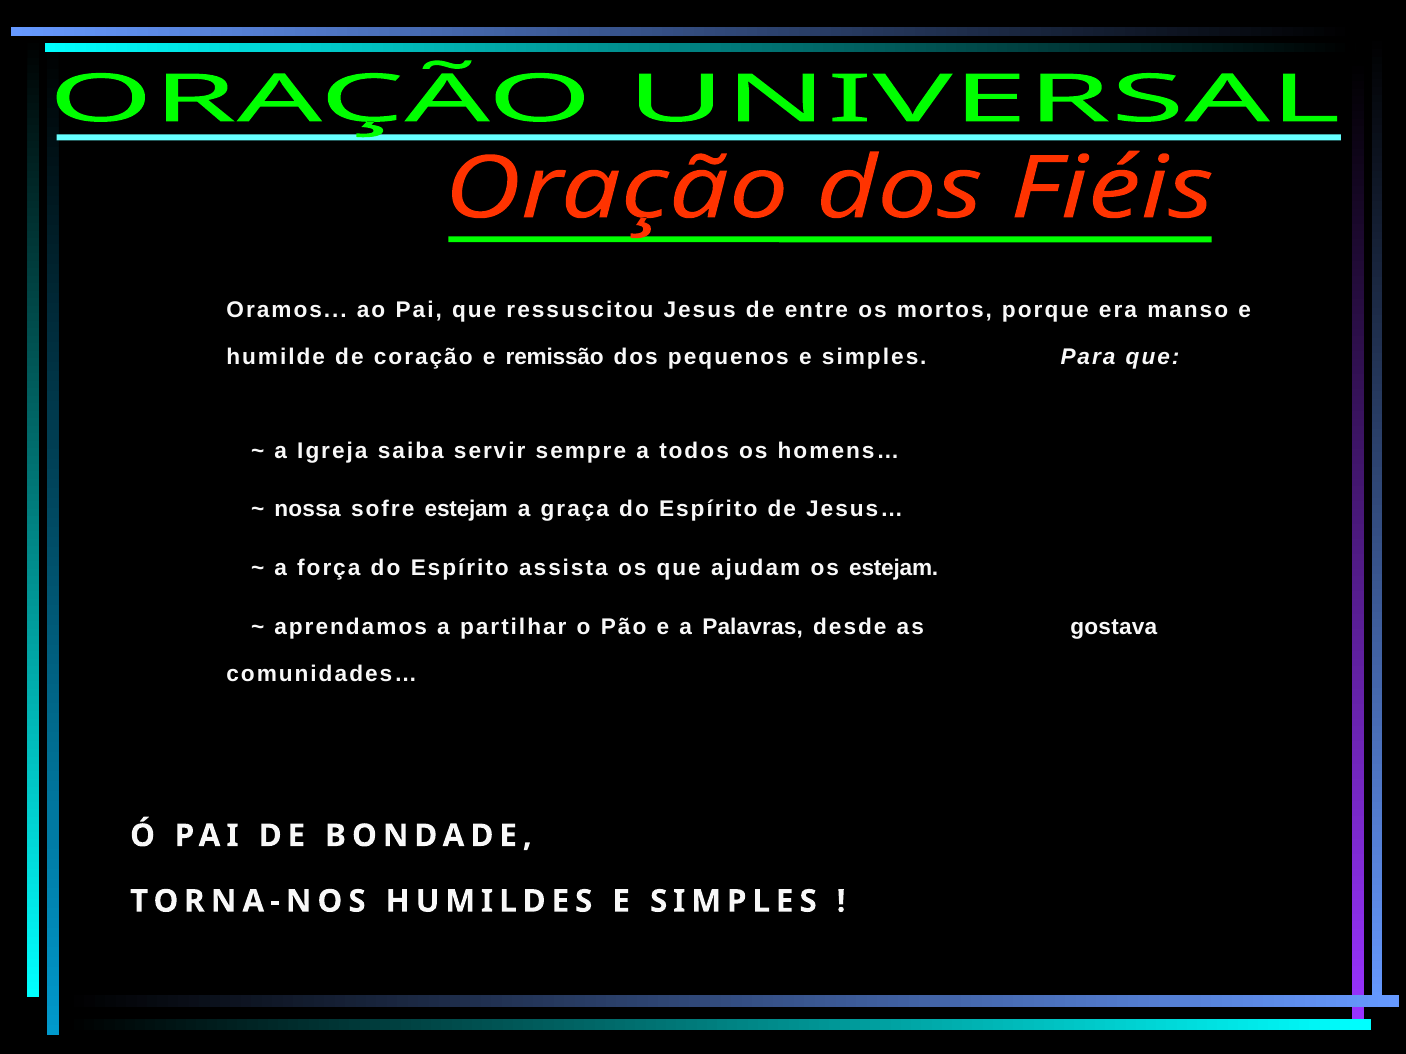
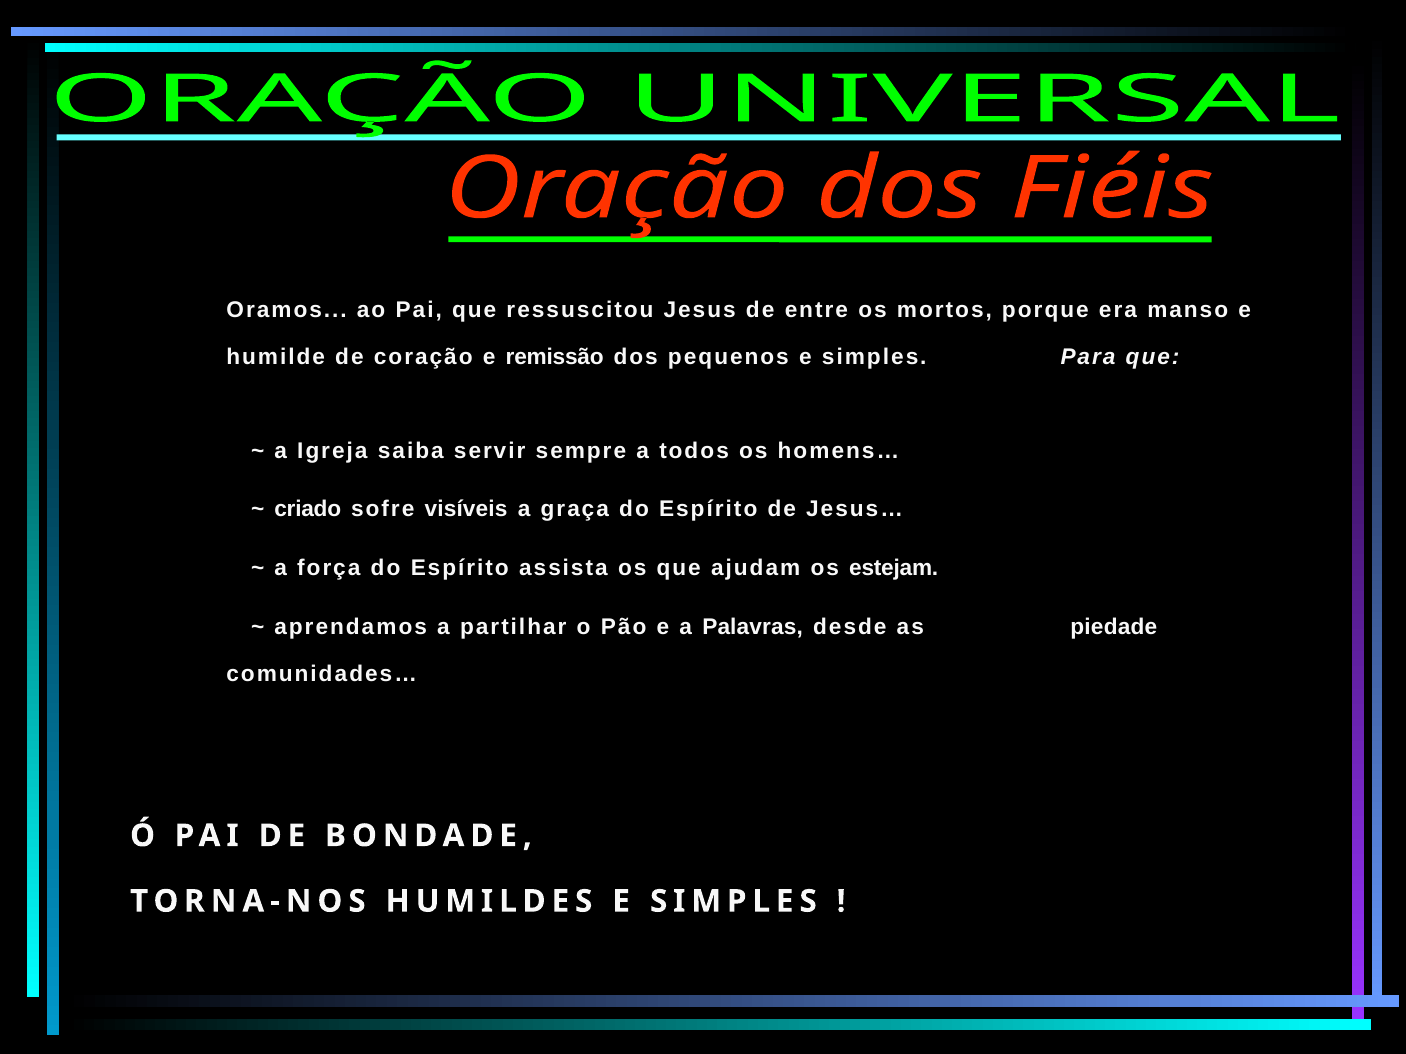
nossa: nossa -> criado (308, 510)
sofre estejam: estejam -> visíveis (466, 510)
gostava: gostava -> piedade (1114, 627)
